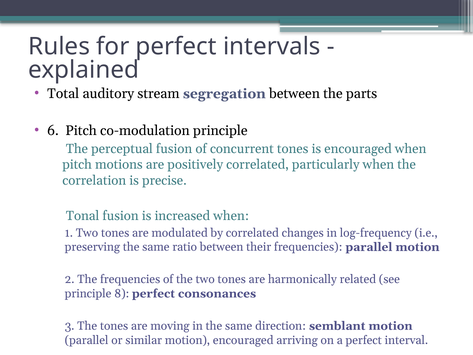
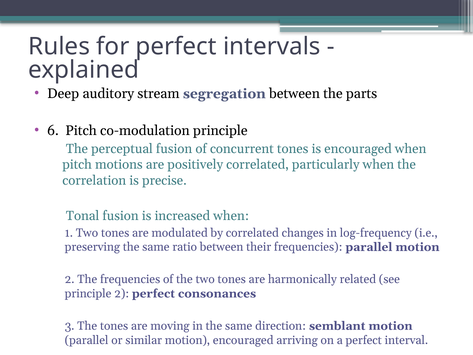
Total: Total -> Deep (63, 94)
principle 8: 8 -> 2 (122, 293)
